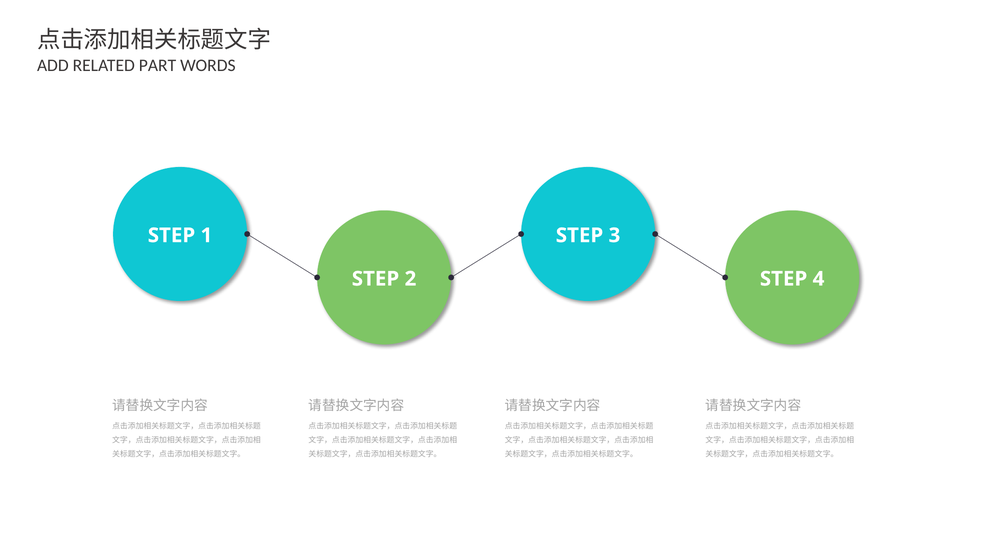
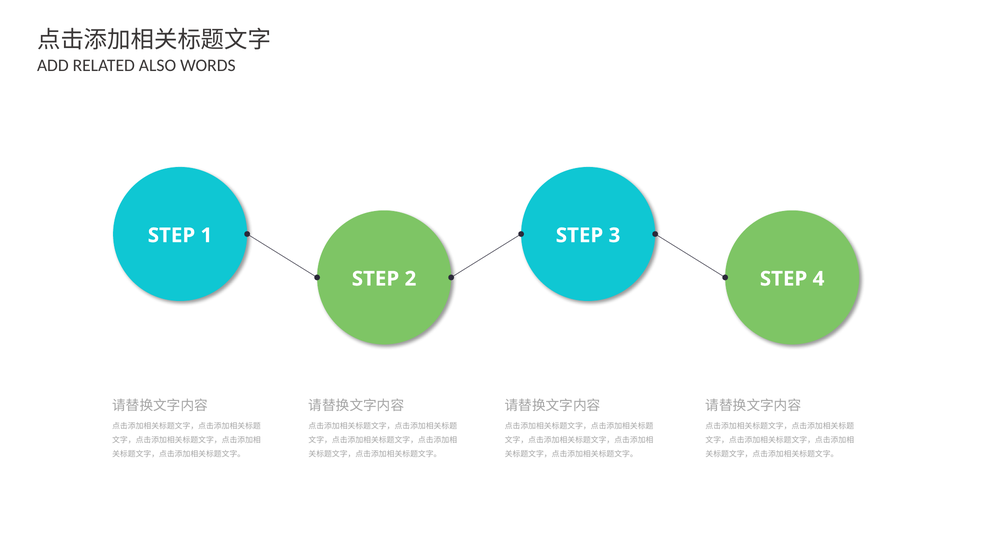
PART: PART -> ALSO (157, 66)
